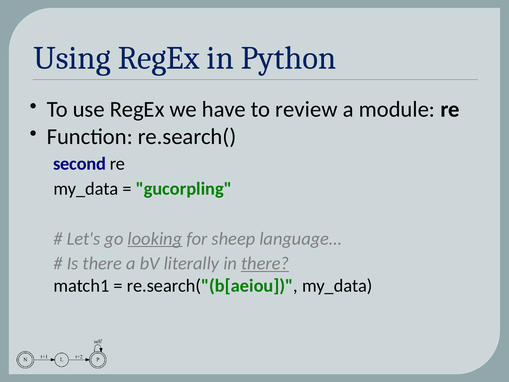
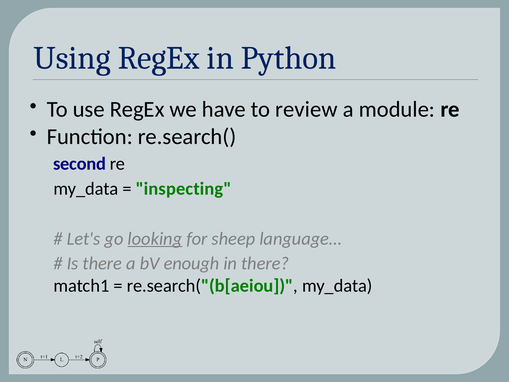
gucorpling: gucorpling -> inspecting (184, 189)
literally: literally -> enough (192, 263)
there underline: present -> none (265, 263)
